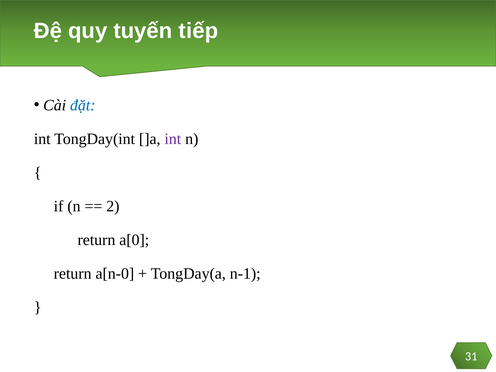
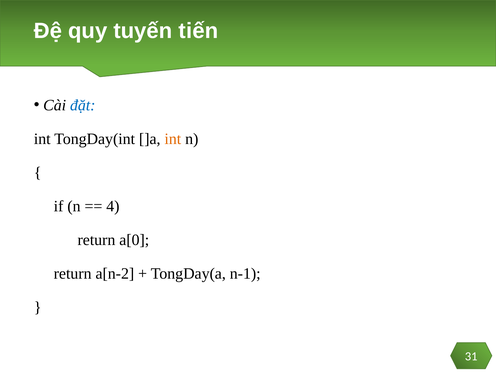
tiếp: tiếp -> tiến (198, 31)
int colour: purple -> orange (173, 139)
2: 2 -> 4 (113, 206)
a[n-0: a[n-0 -> a[n-2 (115, 274)
